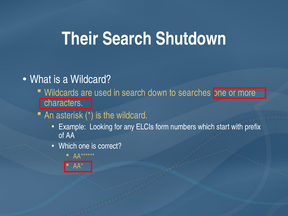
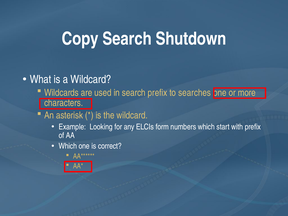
Their: Their -> Copy (80, 39)
search down: down -> prefix (157, 93)
